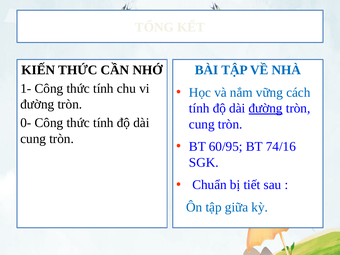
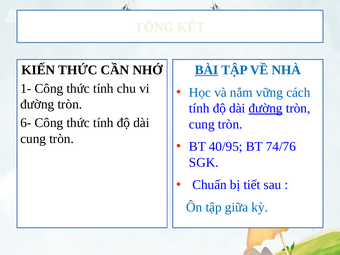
BÀI underline: none -> present (207, 70)
0-: 0- -> 6- (26, 123)
60/95: 60/95 -> 40/95 (226, 147)
74/16: 74/16 -> 74/76 (281, 147)
